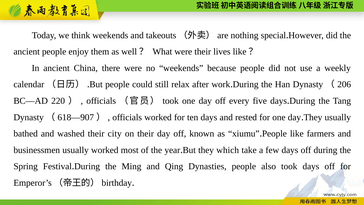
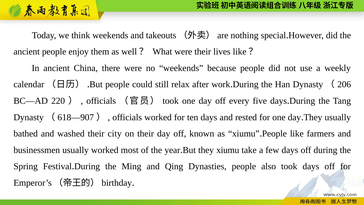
they which: which -> xiumu (228, 150)
